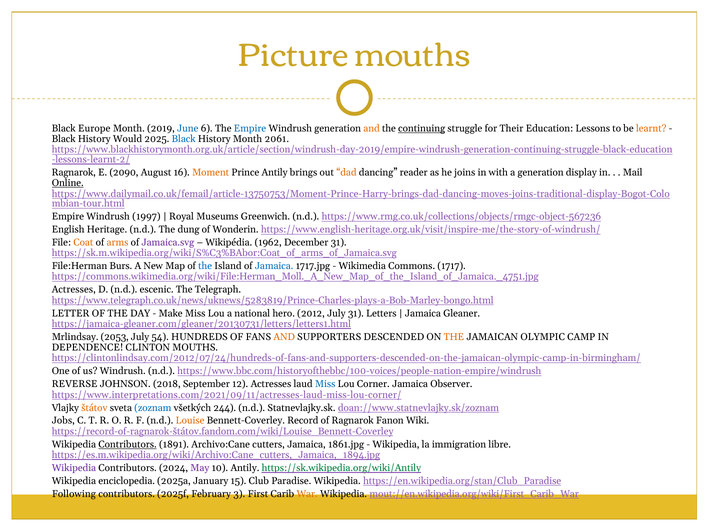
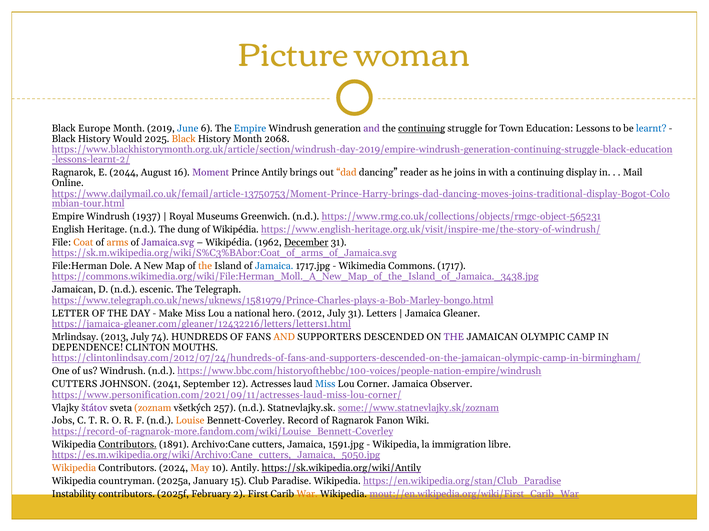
Picture mouths: mouths -> woman (412, 56)
and colour: orange -> purple (372, 129)
Their: Their -> Town (512, 129)
learnt colour: orange -> blue (651, 129)
Black colour: blue -> orange (184, 139)
2061: 2061 -> 2068 (277, 139)
2090: 2090 -> 2044 (124, 173)
Moment colour: orange -> purple (211, 173)
a generation: generation -> continuing (541, 173)
Online underline: present -> none (68, 183)
1997: 1997 -> 1937 (146, 217)
https://www.rmg.co.uk/collections/objects/rmgc-object-567236: https://www.rmg.co.uk/collections/objects/rmgc-object-567236 -> https://www.rmg.co.uk/collections/objects/rmgc-object-565231 (461, 217)
of Wonderin: Wonderin -> Wikipédia (236, 230)
December underline: none -> present (306, 243)
Burs: Burs -> Dole (121, 266)
the colour: blue -> orange (205, 266)
https://commons.wikimedia.org/wiki/File:Herman_Moll._A_New_Map_of_the_Island_of_Jamaica._4751.jpg: https://commons.wikimedia.org/wiki/File:Herman_Moll._A_New_Map_of_the_Island_of_Jamaica._4751.jpg -> https://commons.wikimedia.org/wiki/File:Herman_Moll._A_New_Map_of_the_Island_of_Jamaica._3438.jpg (295, 277)
Actresses: Actresses -> Jamaican (74, 290)
https://www.telegraph.co.uk/news/uknews/5283819/Prince-Charles-plays-a-Bob-Marley-bongo.html: https://www.telegraph.co.uk/news/uknews/5283819/Prince-Charles-plays-a-Bob-Marley-bongo.html -> https://www.telegraph.co.uk/news/uknews/1581979/Prince-Charles-plays-a-Bob-Marley-bongo.html (273, 301)
https://jamaica-gleaner.com/gleaner/20130731/letters/letters1.html: https://jamaica-gleaner.com/gleaner/20130731/letters/letters1.html -> https://jamaica-gleaner.com/gleaner/12432216/letters/letters1.html (201, 324)
2053: 2053 -> 2013 (115, 337)
54: 54 -> 74 (160, 337)
THE colour: orange -> purple (454, 337)
REVERSE: REVERSE -> CUTTERS (75, 385)
2018: 2018 -> 2041 (167, 385)
https://www.interpretations.com/2021/09/11/actresses-laud-miss-lou-corner/: https://www.interpretations.com/2021/09/11/actresses-laud-miss-lou-corner/ -> https://www.personification.com/2021/09/11/actresses-laud-miss-lou-corner/ (227, 395)
štátov colour: orange -> purple (94, 408)
zoznam colour: blue -> orange (153, 408)
244: 244 -> 257 (225, 408)
doan://www.statnevlajky.sk/zoznam: doan://www.statnevlajky.sk/zoznam -> some://www.statnevlajky.sk/zoznam (418, 408)
https://record-of-ragnarok-štátov.fandom.com/wiki/Louise_Bennett-Coverley: https://record-of-ragnarok-štátov.fandom.com/wiki/Louise_Bennett-Coverley -> https://record-of-ragnarok-more.fandom.com/wiki/Louise_Bennett-Coverley (223, 432)
1861.jpg: 1861.jpg -> 1591.jpg (346, 445)
https://es.m.wikipedia.org/wiki/Archivo:Cane_cutters,_Jamaica,_1894.jpg: https://es.m.wikipedia.org/wiki/Archivo:Cane_cutters,_Jamaica,_1894.jpg -> https://es.m.wikipedia.org/wiki/Archivo:Cane_cutters,_Jamaica,_5050.jpg (216, 456)
Wikipedia colour: purple -> orange (74, 469)
May colour: purple -> orange (200, 469)
https://sk.wikipedia.org/wiki/Antily colour: green -> black (341, 469)
enciclopedia: enciclopedia -> countryman (127, 482)
Following: Following -> Instability (74, 495)
3: 3 -> 2 (239, 495)
